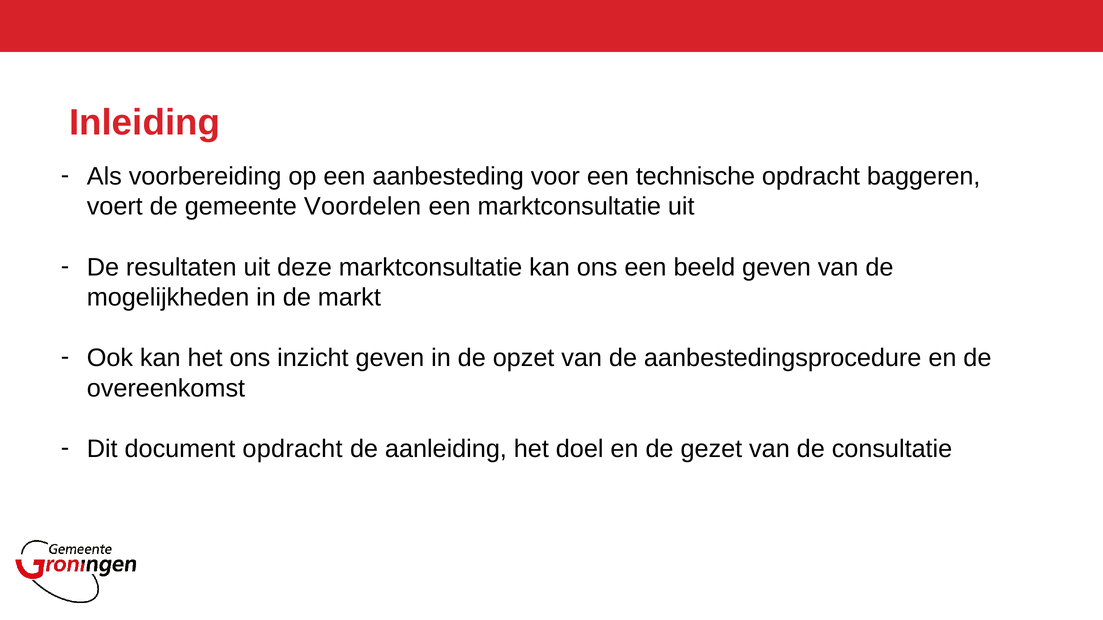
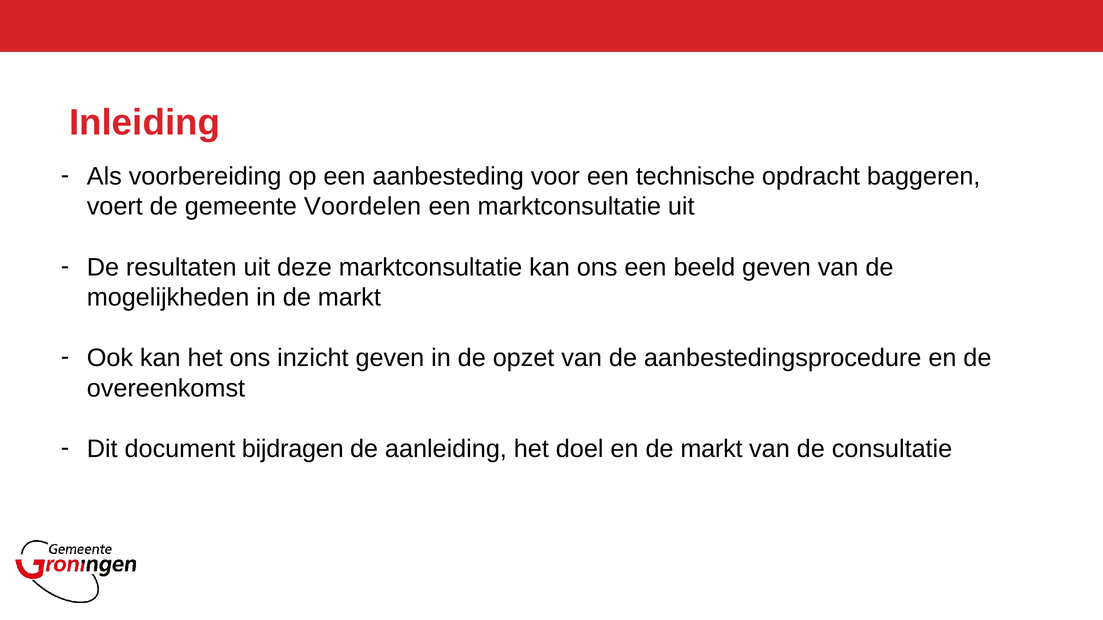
document opdracht: opdracht -> bijdragen (293, 449)
en de gezet: gezet -> markt (711, 449)
